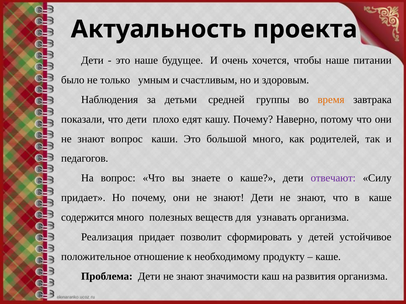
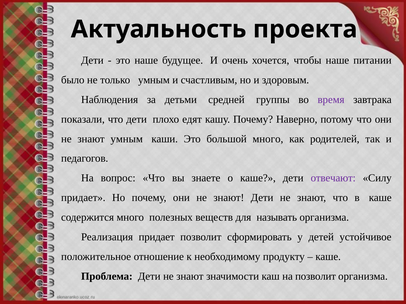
время colour: orange -> purple (331, 100)
знают вопрос: вопрос -> умным (127, 139)
узнавать: узнавать -> называть (277, 218)
на развития: развития -> позволит (316, 277)
